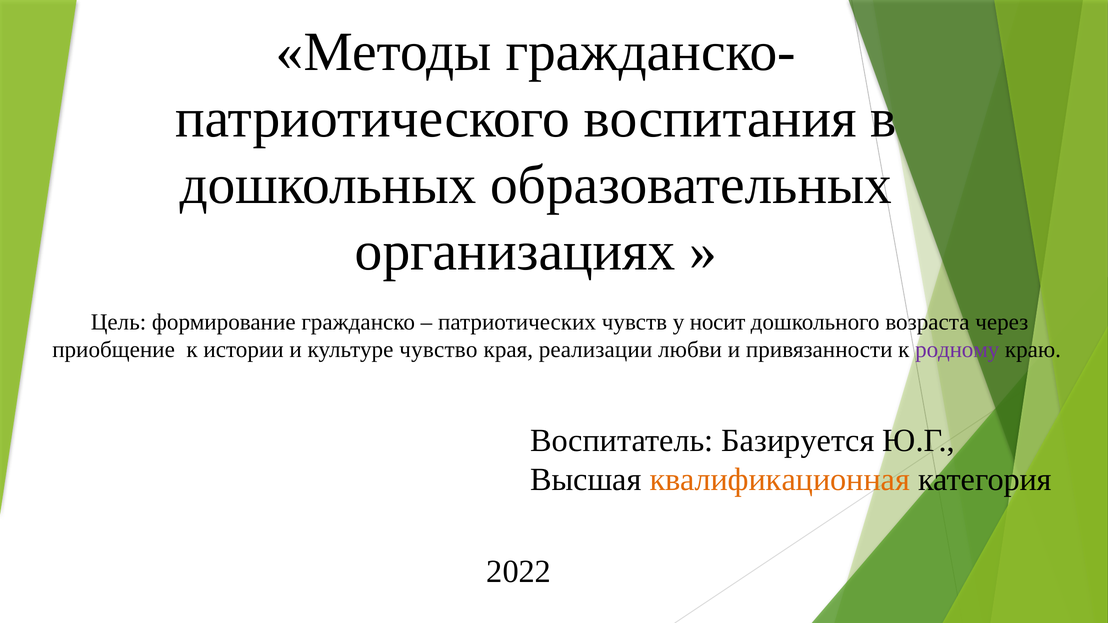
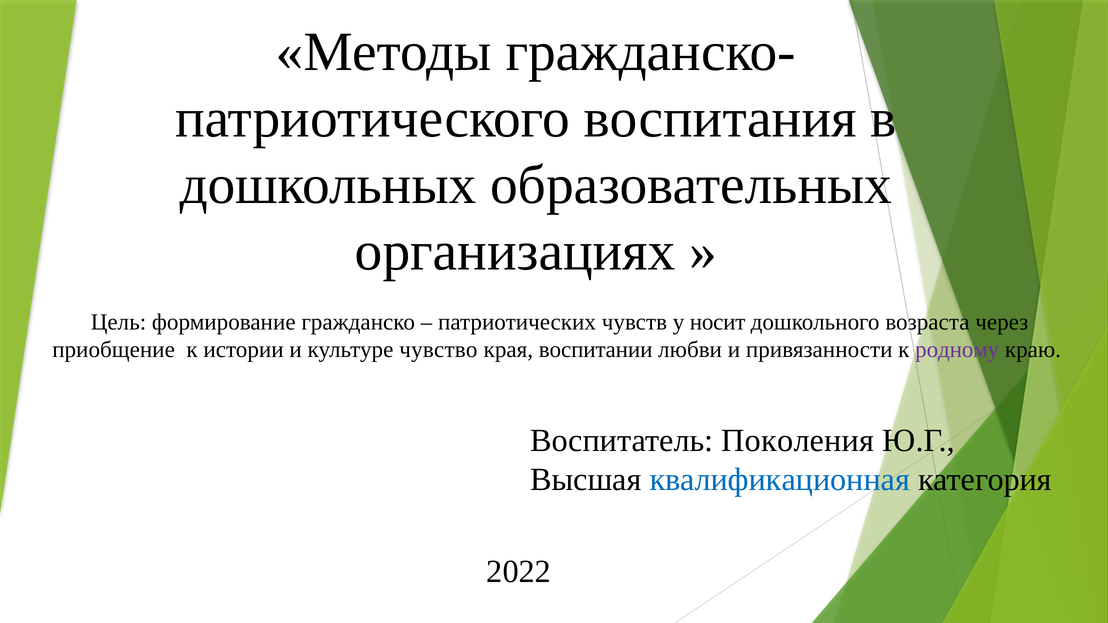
реализации: реализации -> воспитании (596, 350)
Базируется: Базируется -> Поколения (798, 441)
квалификационная colour: orange -> blue (780, 480)
